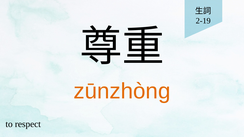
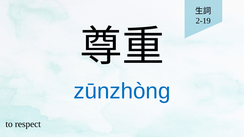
zūnzhòng colour: orange -> blue (122, 91)
